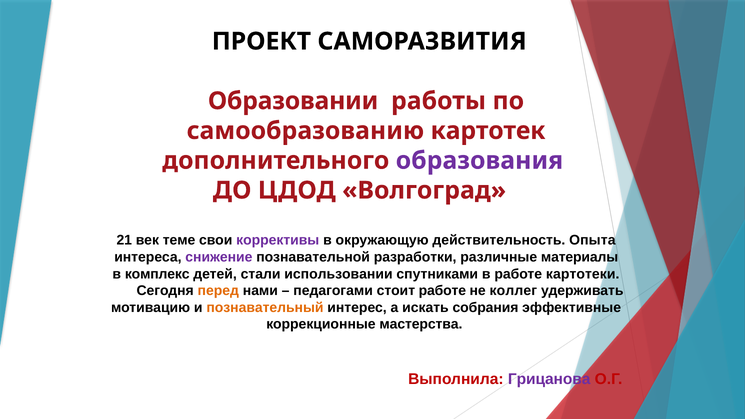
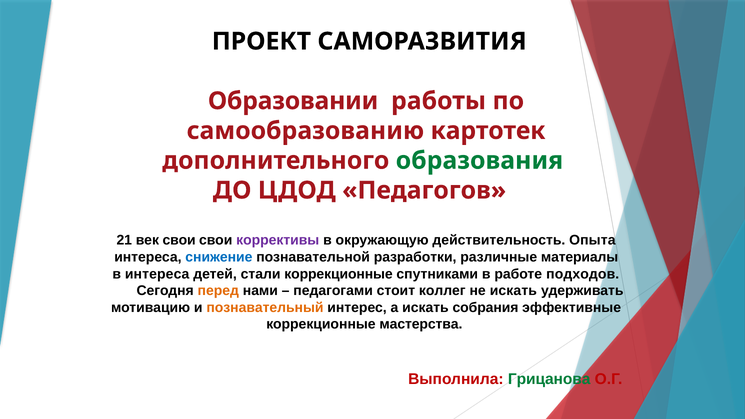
образования colour: purple -> green (479, 161)
Волгоград: Волгоград -> Педагогов (424, 190)
век теме: теме -> свои (179, 240)
снижение colour: purple -> blue (219, 257)
в комплекс: комплекс -> интереса (157, 274)
стали использовании: использовании -> коррекционные (339, 274)
картотеки: картотеки -> подходов (583, 274)
стоит работе: работе -> коллег (442, 291)
не коллег: коллег -> искать (513, 291)
Грицанова colour: purple -> green (549, 379)
